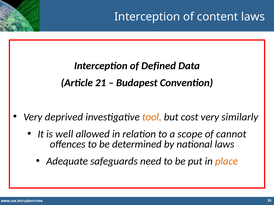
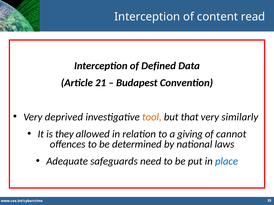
content laws: laws -> read (253, 17)
cost: cost -> that (190, 117)
well: well -> they (64, 134)
scope: scope -> giving (190, 134)
place colour: orange -> blue (227, 162)
